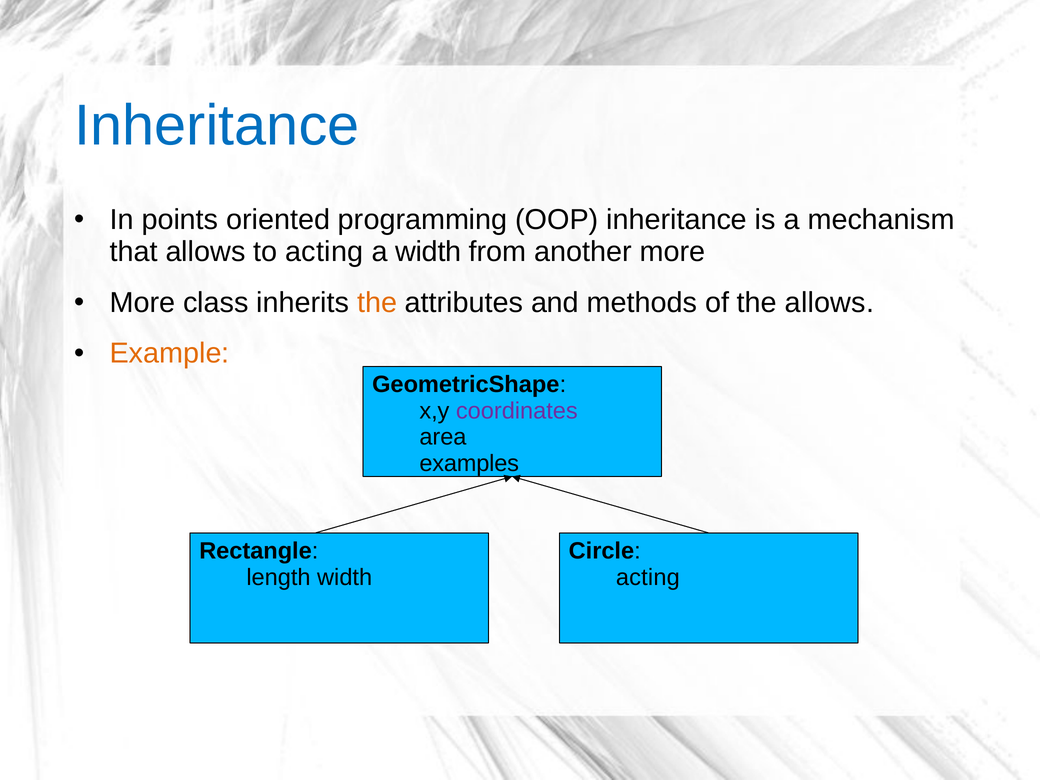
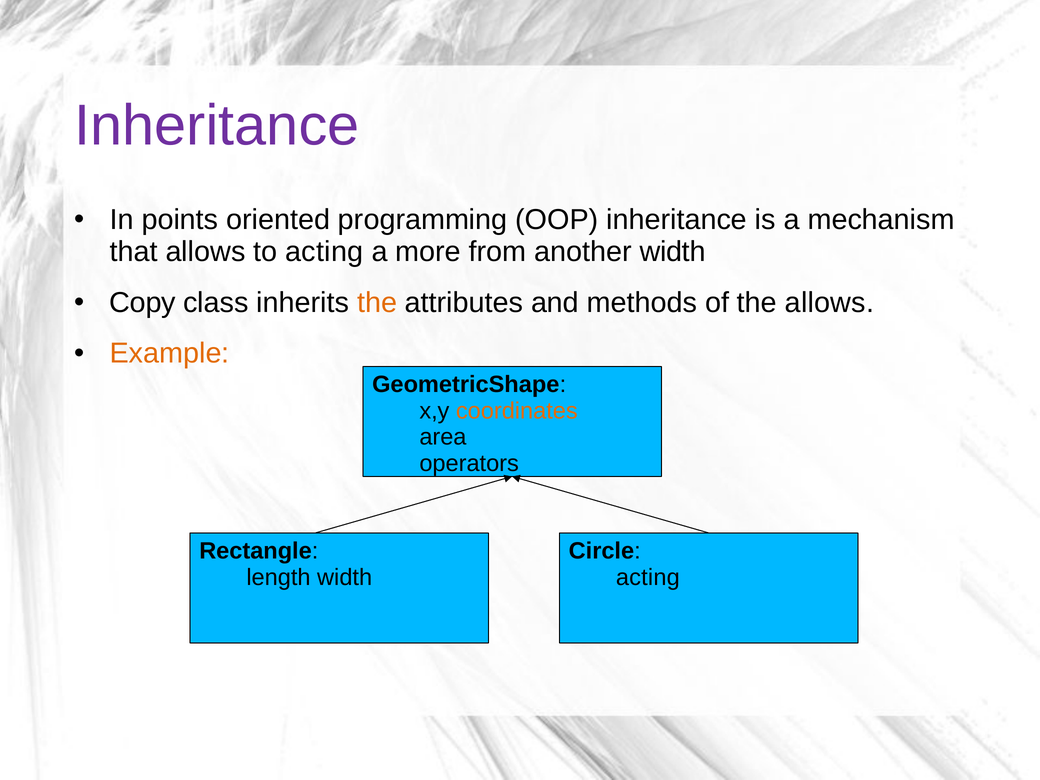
Inheritance colour: blue -> purple (217, 126)
a width: width -> more (428, 252)
another more: more -> width (673, 252)
More: More -> Copy (143, 303)
coordinates colour: purple -> orange (517, 411)
examples: examples -> operators (469, 463)
